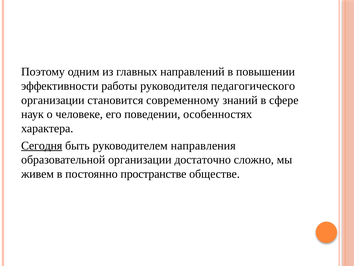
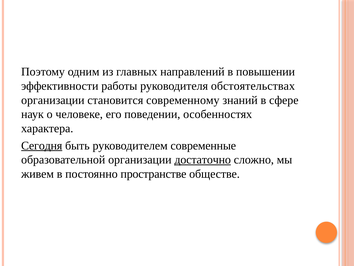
педагогического: педагогического -> обстоятельствах (253, 86)
направления: направления -> современные (203, 145)
достаточно underline: none -> present (203, 160)
